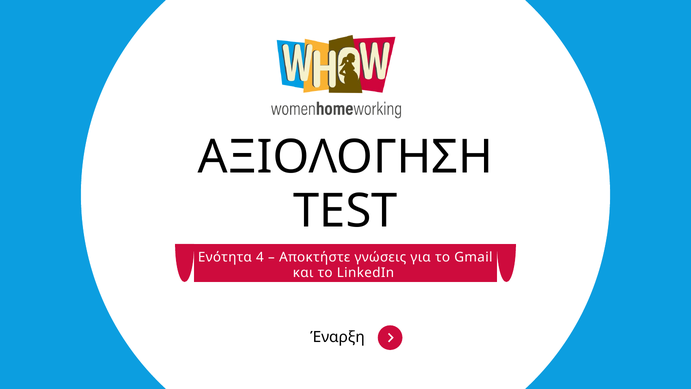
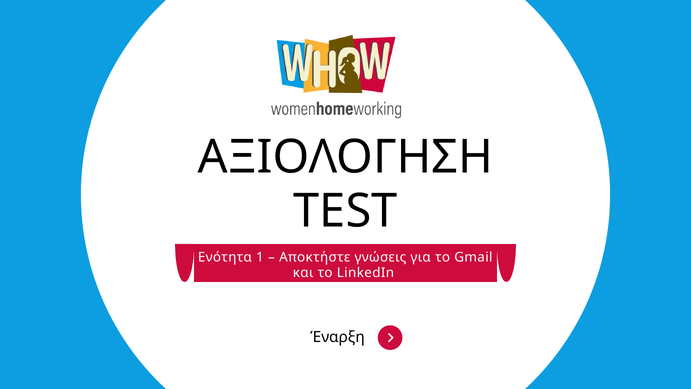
4: 4 -> 1 (260, 257)
